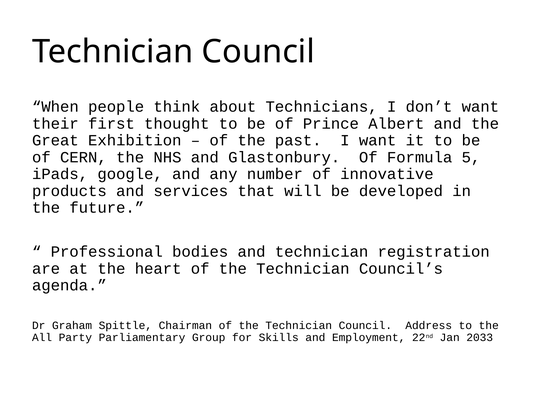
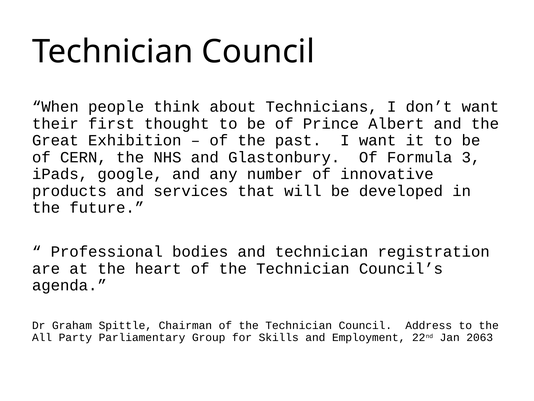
5: 5 -> 3 (471, 157)
2033: 2033 -> 2063 (480, 337)
